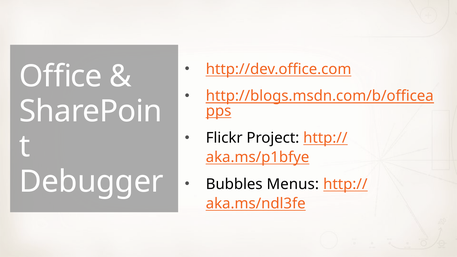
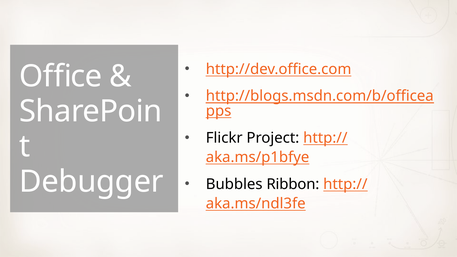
Menus: Menus -> Ribbon (293, 184)
